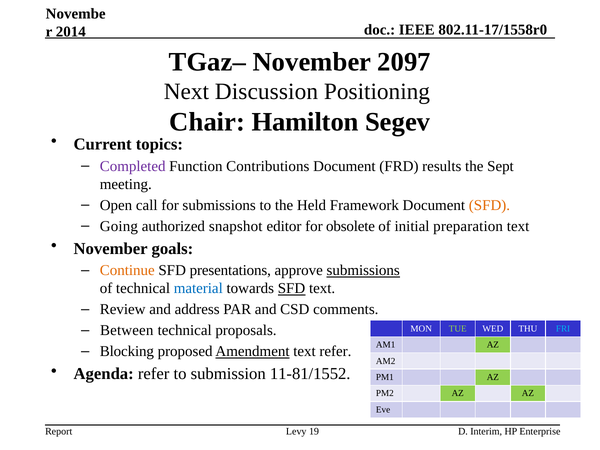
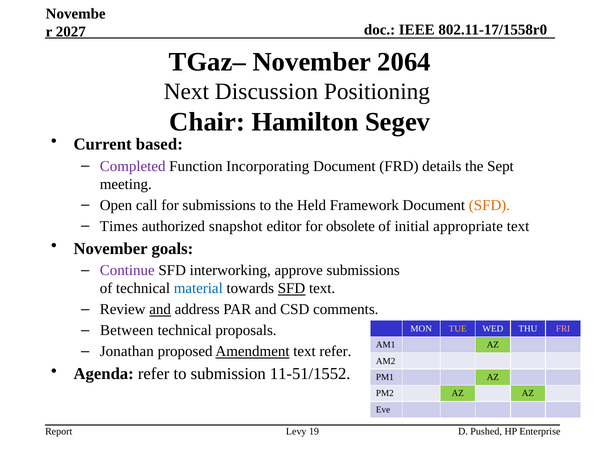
2014: 2014 -> 2027 (71, 32)
2097: 2097 -> 2064 (404, 62)
topics: topics -> based (159, 144)
Contributions: Contributions -> Incorporating (268, 166)
results: results -> details (442, 166)
Going: Going -> Times (119, 226)
preparation: preparation -> appropriate (468, 226)
Continue colour: orange -> purple (127, 270)
presentations: presentations -> interworking (230, 270)
submissions underline: present -> none (363, 270)
and underline: none -> present (160, 309)
TUE colour: light green -> yellow (458, 329)
FRI colour: light blue -> pink (563, 329)
Blocking: Blocking -> Jonathan (127, 351)
11-81/1552: 11-81/1552 -> 11-51/1552 (310, 374)
Interim: Interim -> Pushed (486, 432)
